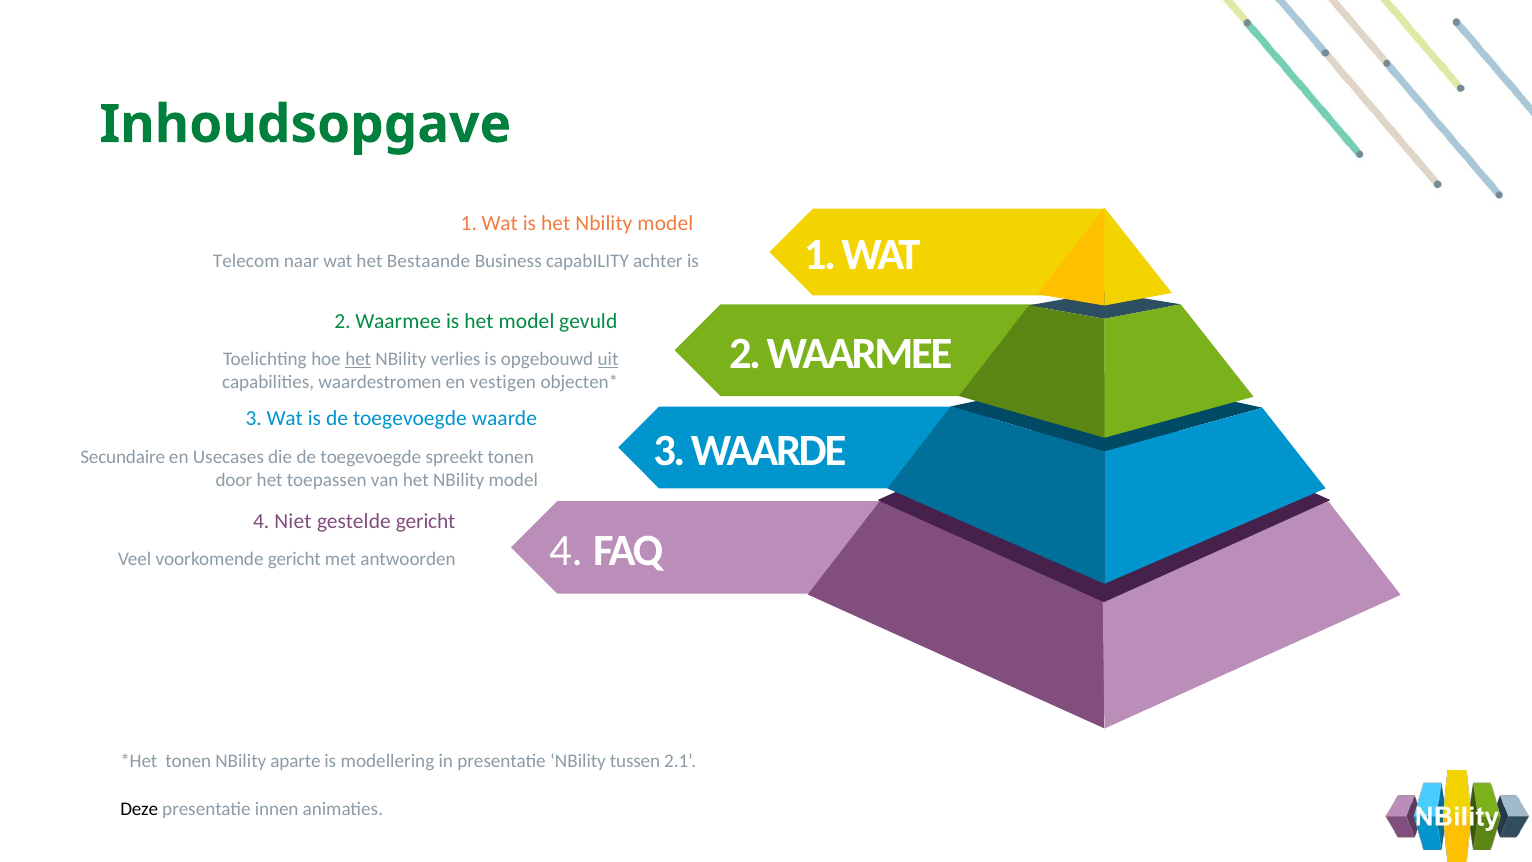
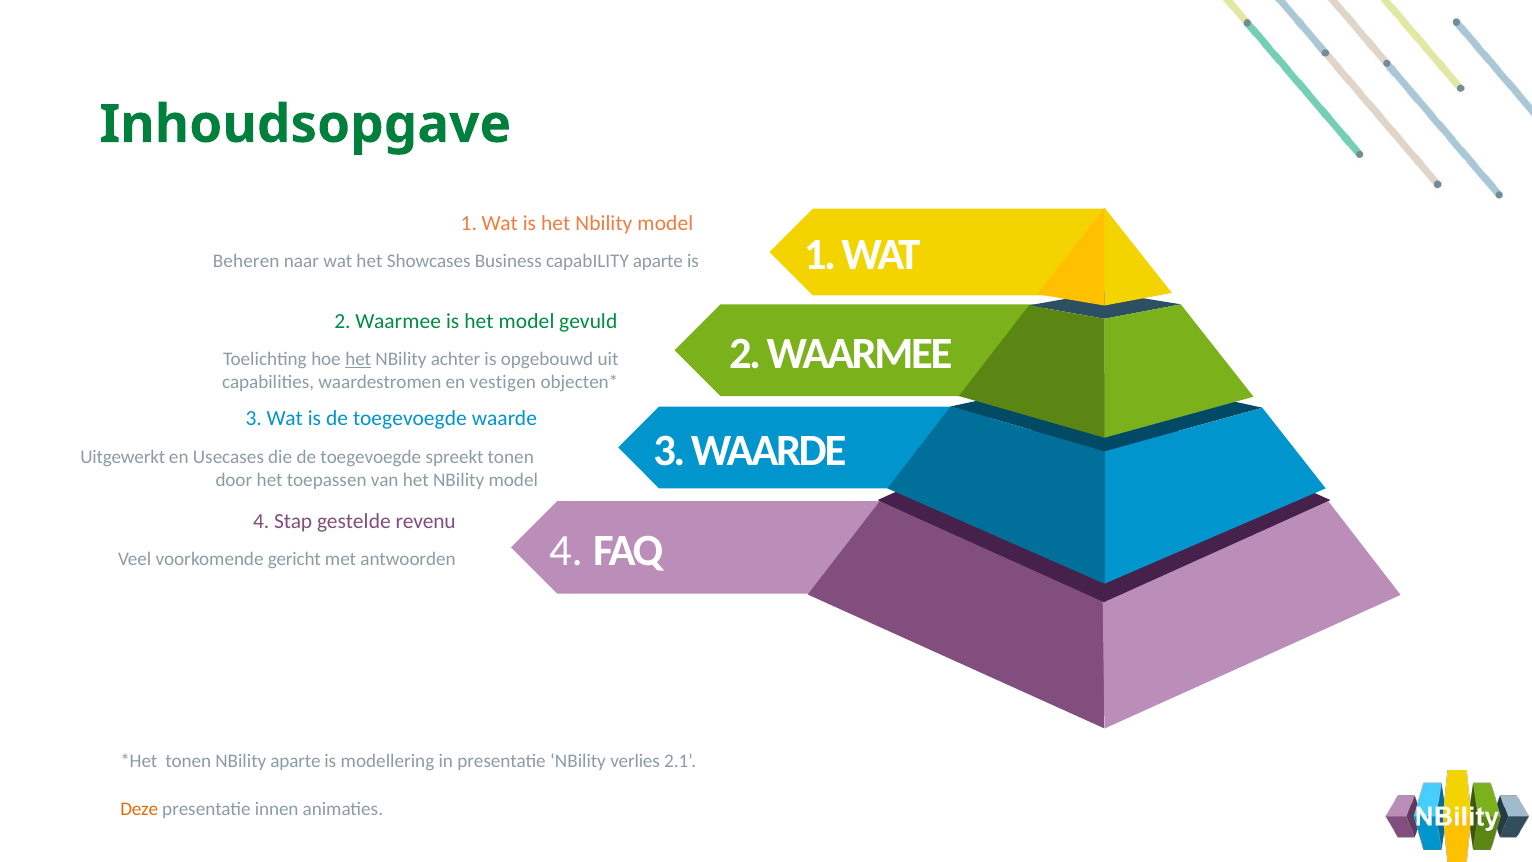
Telecom: Telecom -> Beheren (246, 261)
Bestaande: Bestaande -> Showcases (429, 261)
capabILITY achter: achter -> aparte (658, 261)
verlies: verlies -> achter (456, 359)
uit underline: present -> none (608, 359)
Secundaire: Secundaire -> Uitgewerkt (123, 457)
Niet: Niet -> Stap (293, 521)
gestelde gericht: gericht -> revenu (426, 521)
tussen: tussen -> verlies (635, 761)
Deze colour: black -> orange (139, 809)
